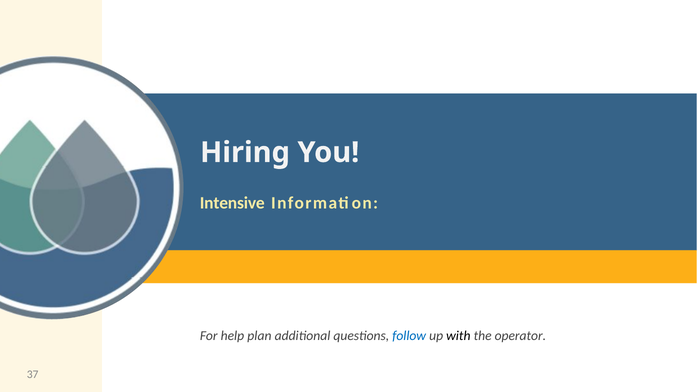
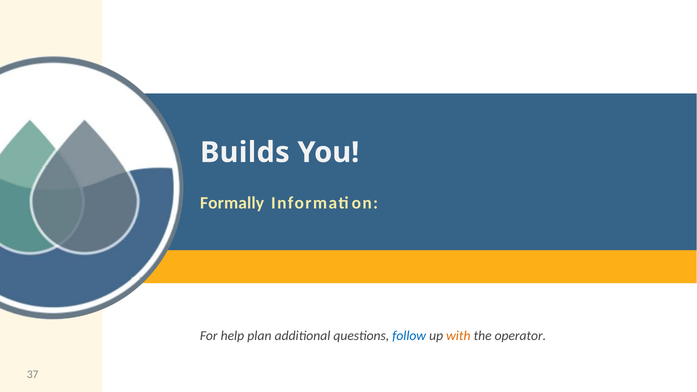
Hiring: Hiring -> Builds (245, 152)
Intensive: Intensive -> Formally (232, 203)
with colour: black -> orange (458, 336)
